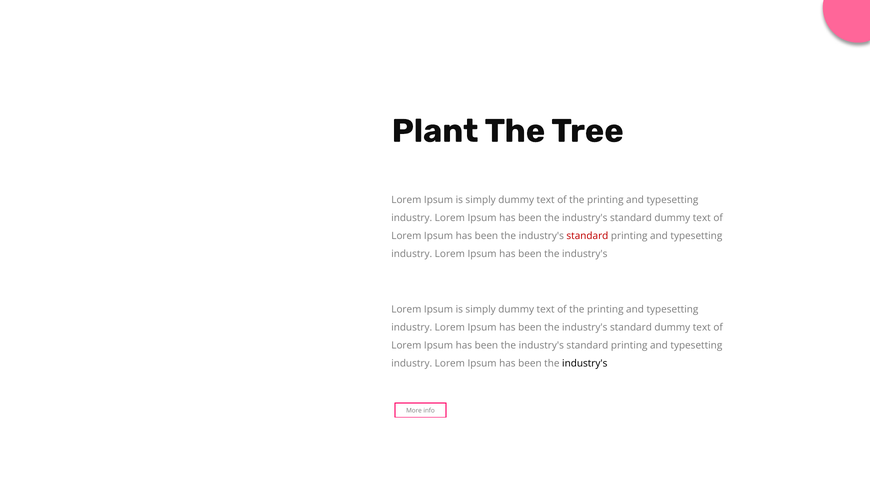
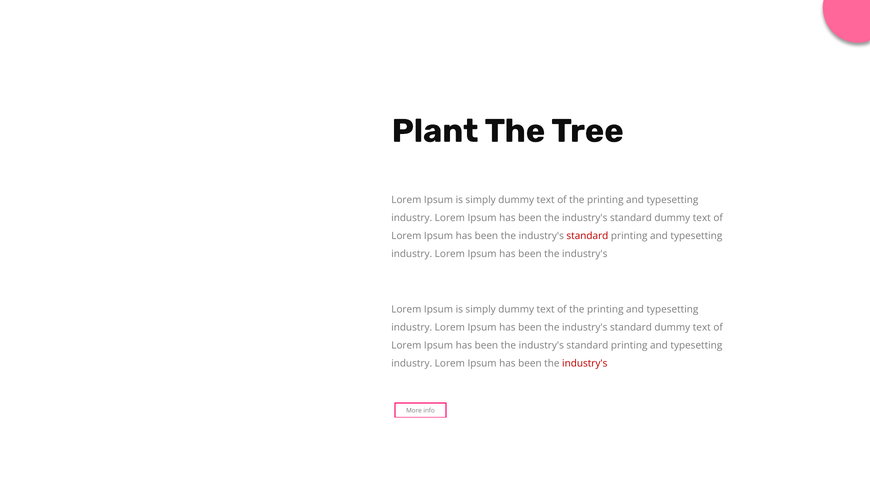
industry's colour: black -> red (585, 363)
